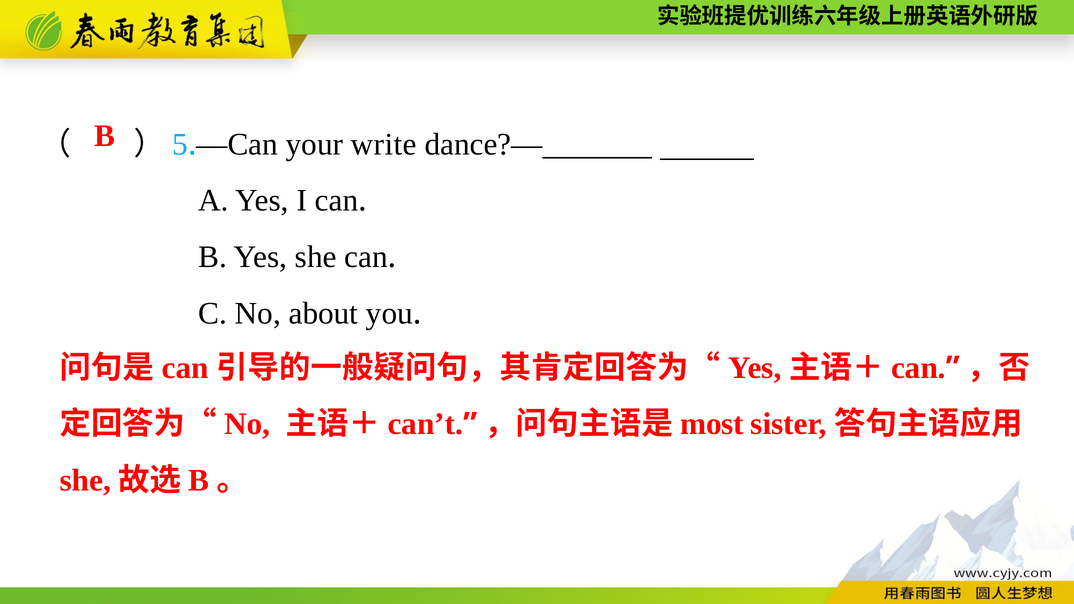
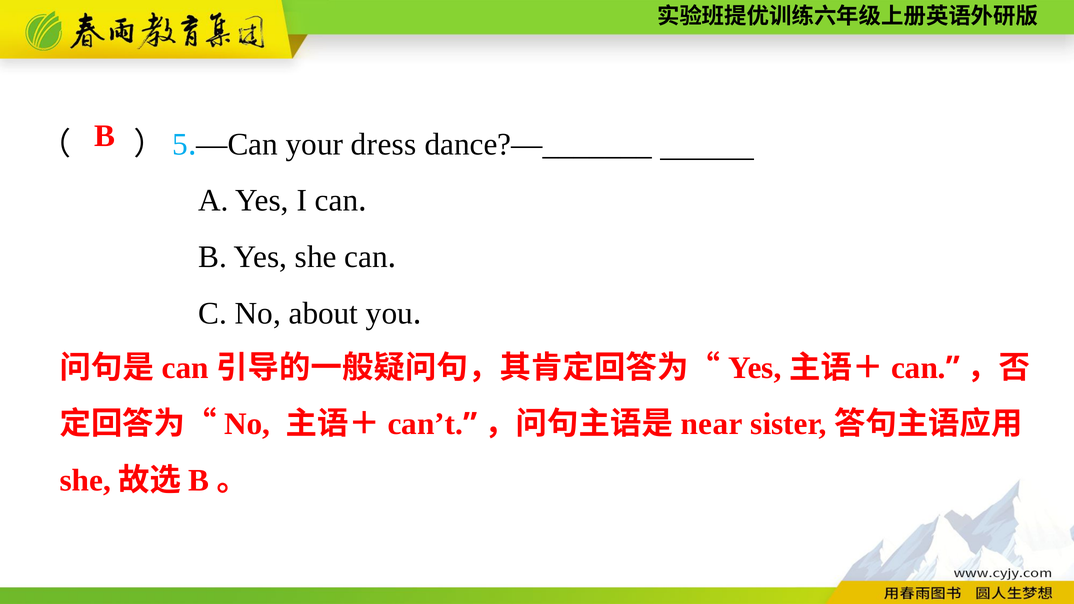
write: write -> dress (384, 144)
most: most -> near (712, 424)
